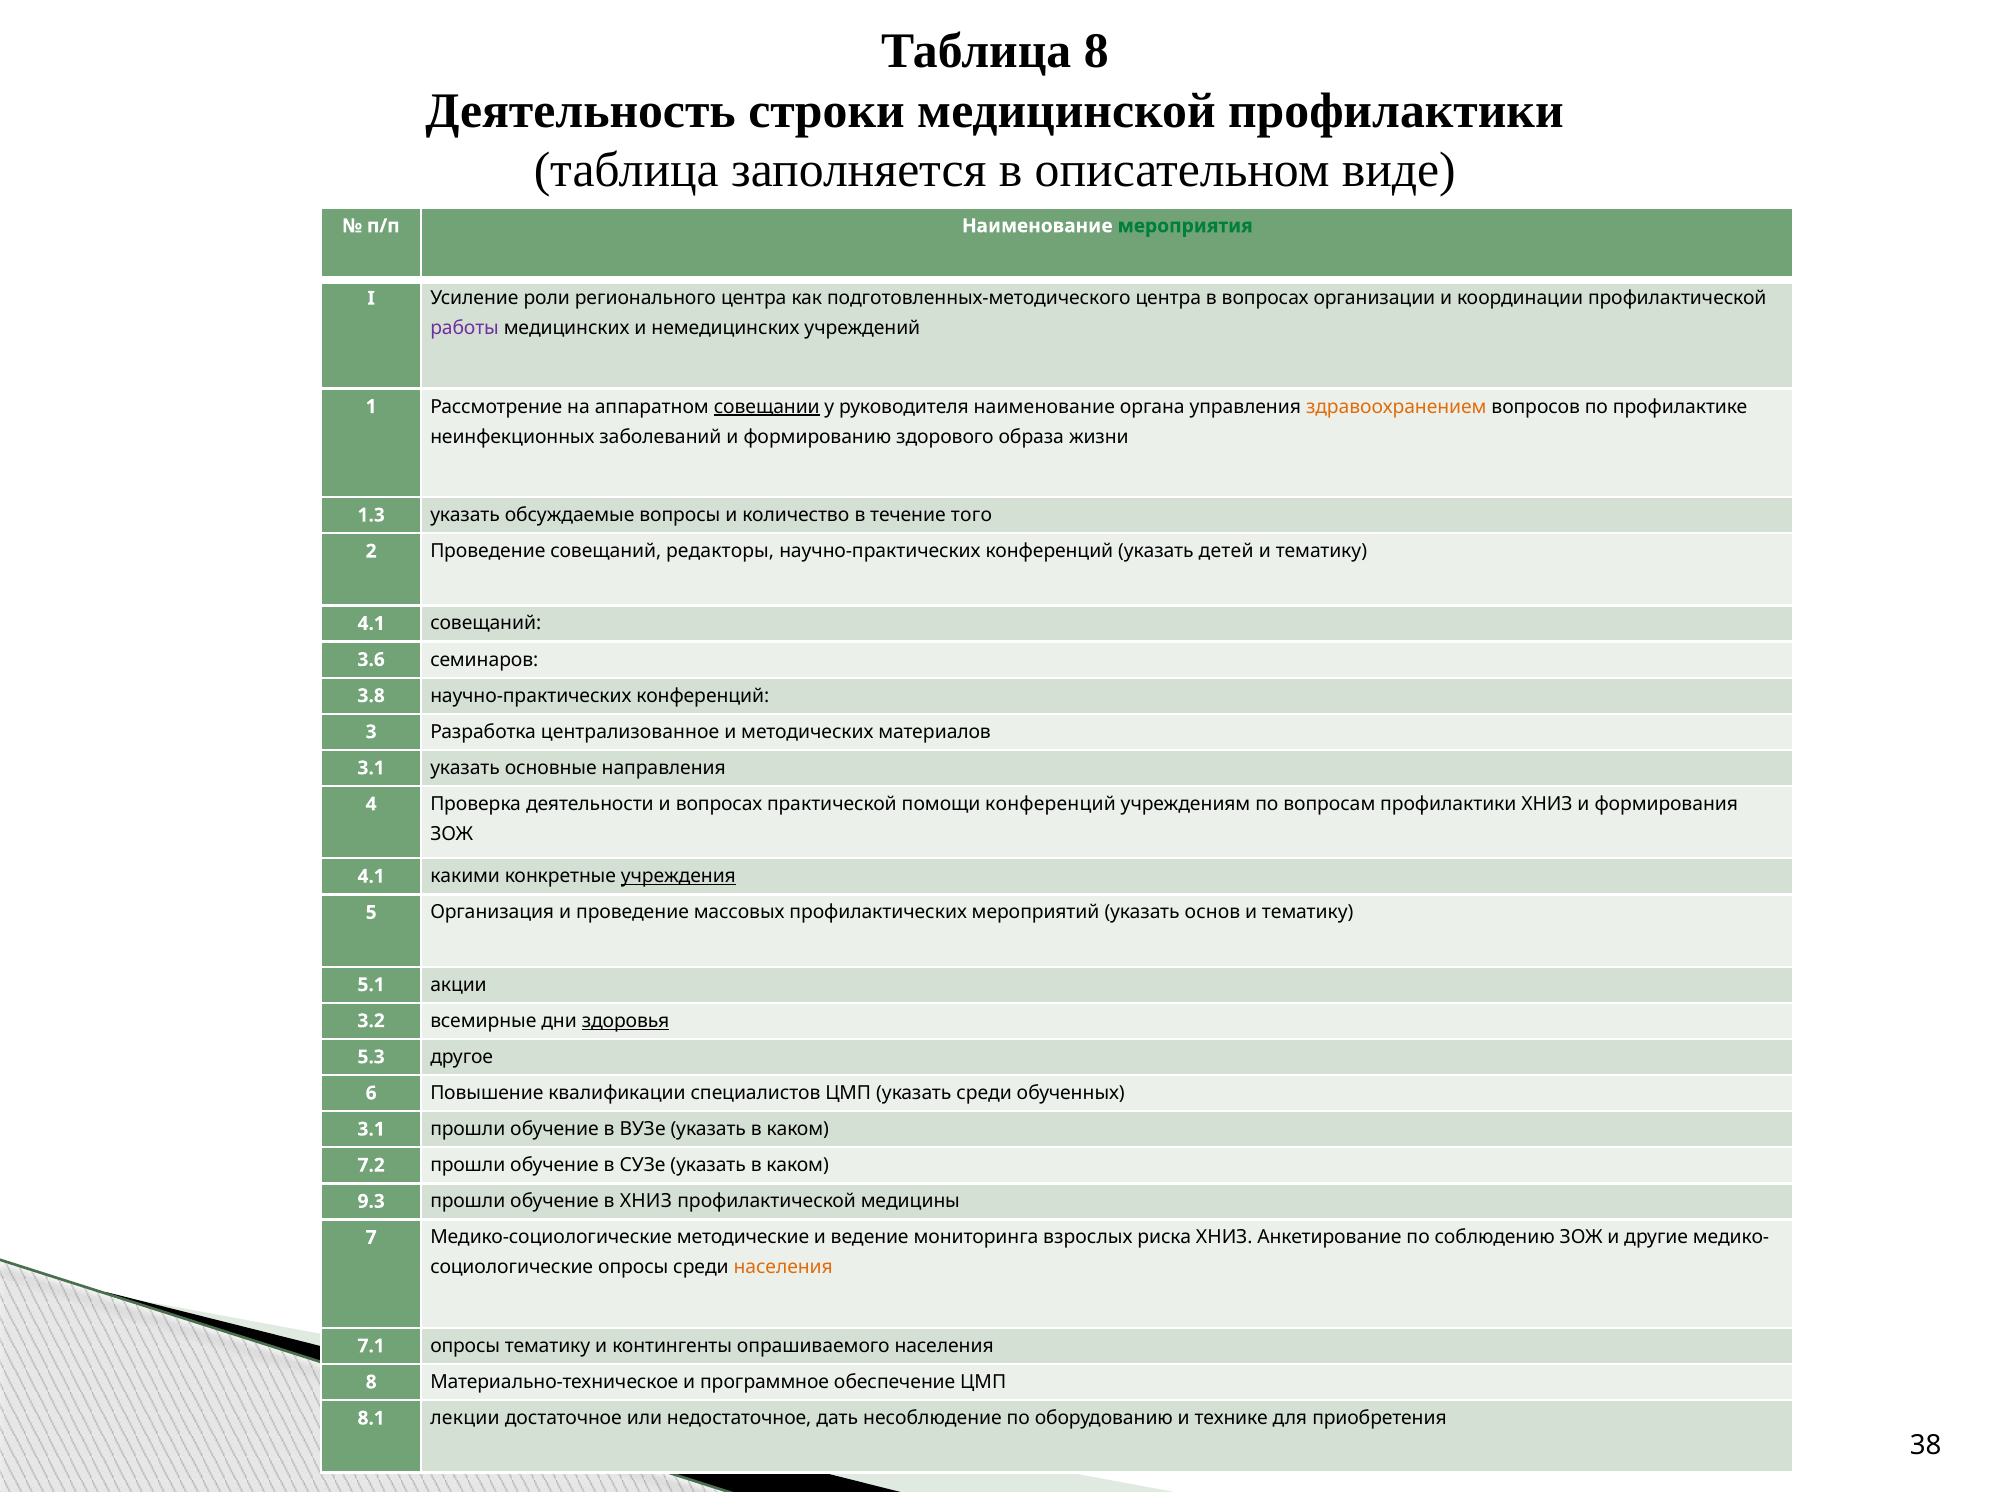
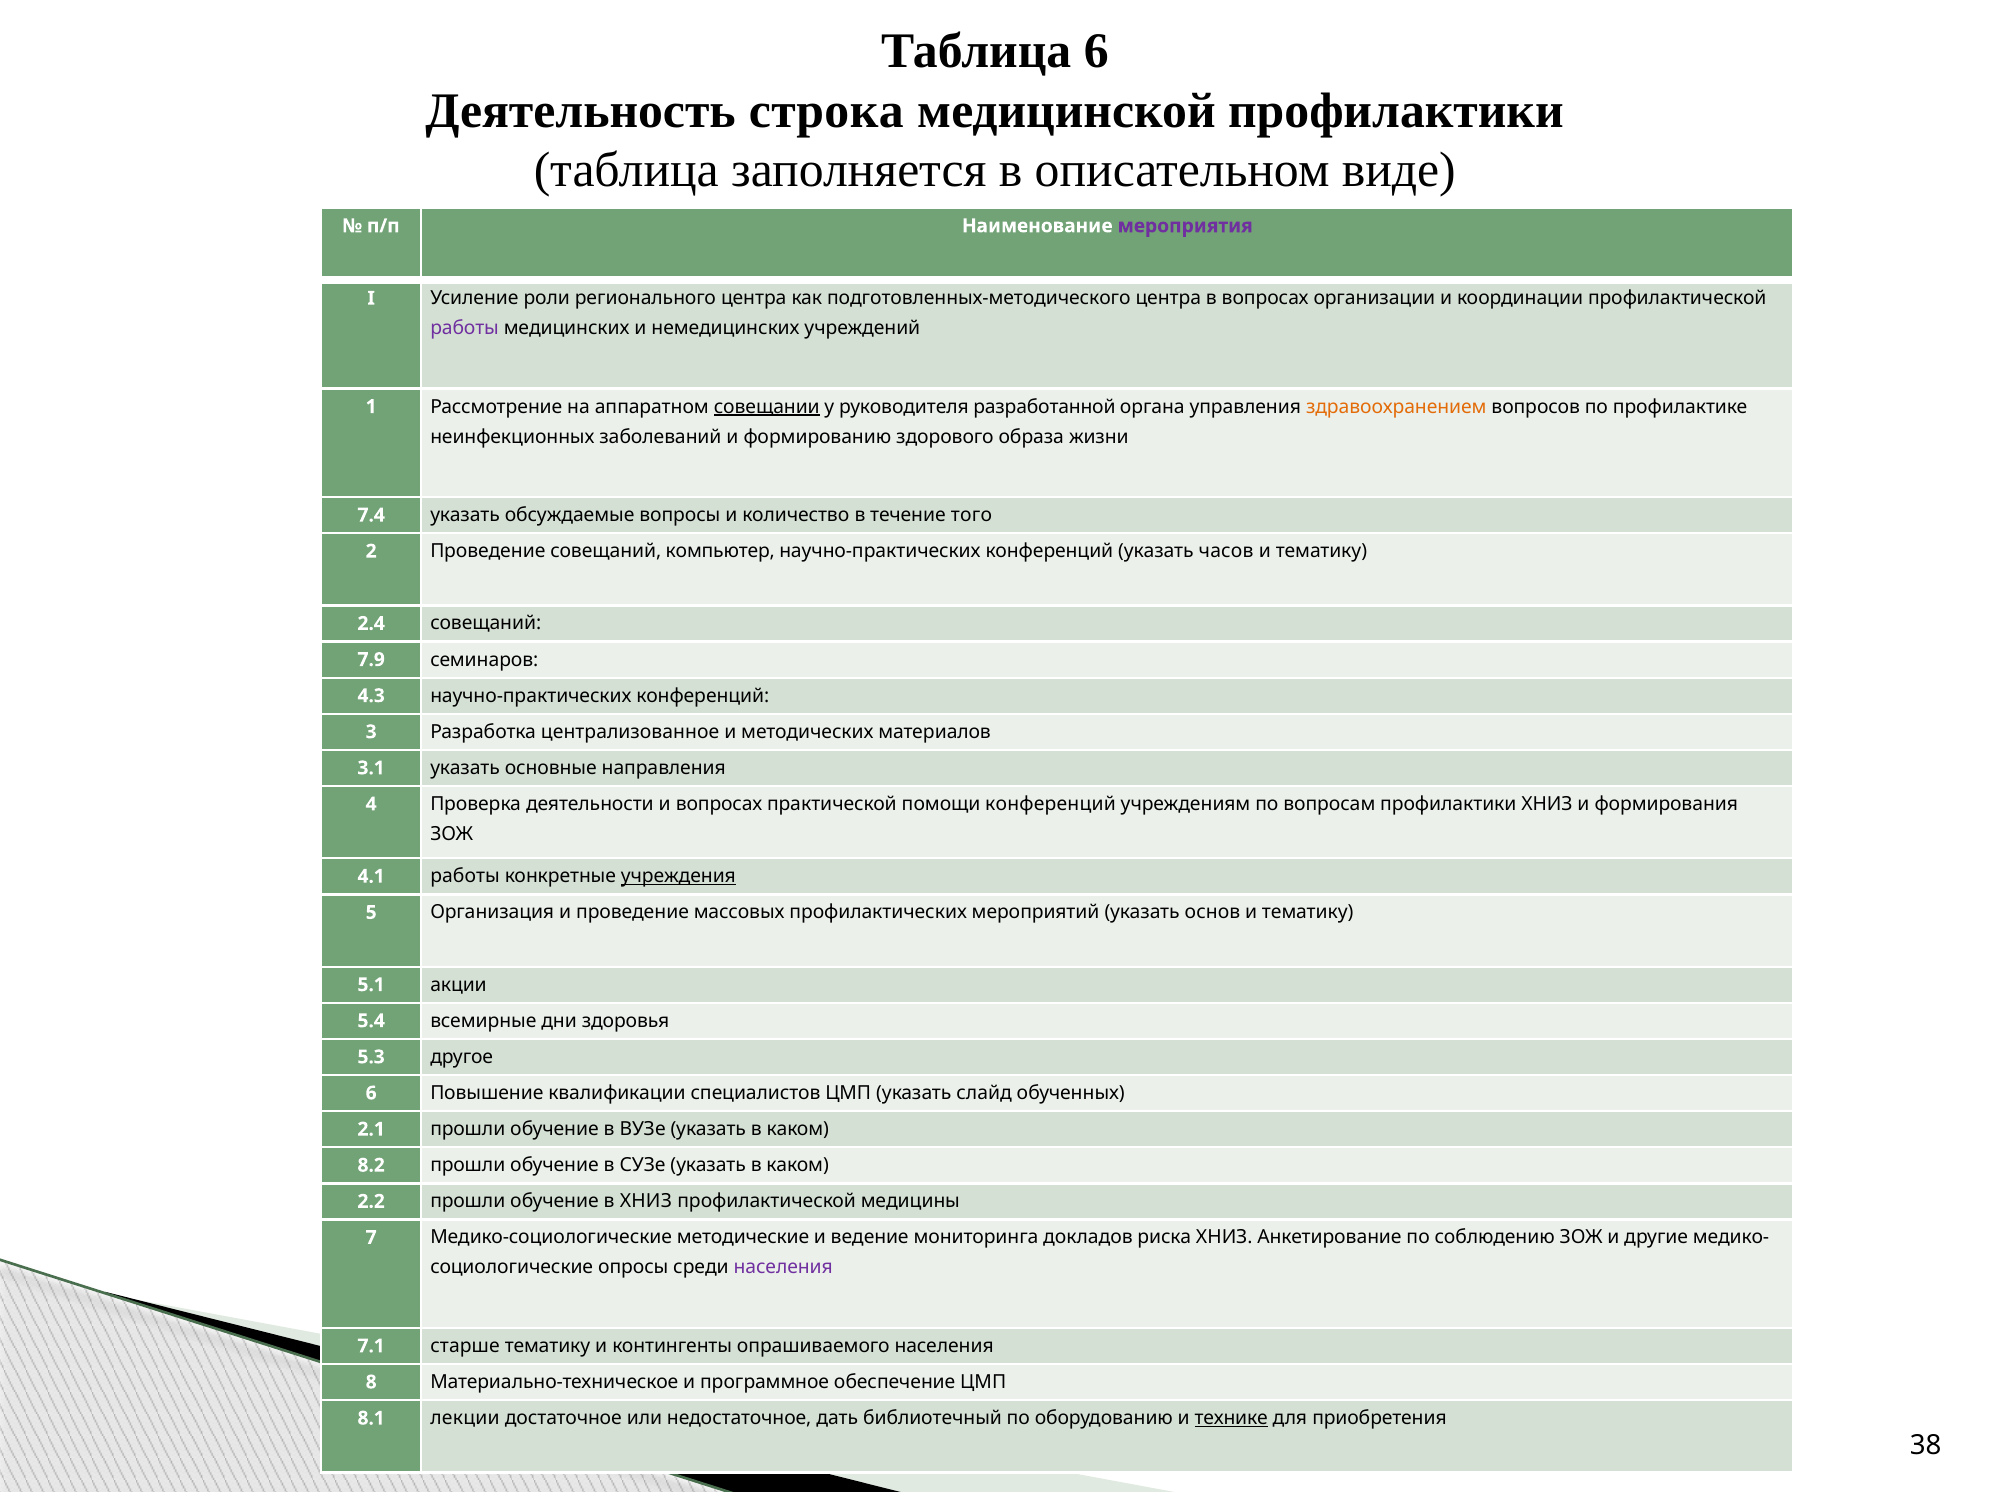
Таблица 8: 8 -> 6 (1096, 51)
строки: строки -> строка (826, 111)
мероприятия colour: green -> purple (1185, 226)
руководителя наименование: наименование -> разработанной (1044, 407)
1.3: 1.3 -> 7.4 (371, 515)
редакторы: редакторы -> компьютер (720, 551)
детей: детей -> часов (1226, 551)
4.1: 4.1 -> 2.4 (371, 623)
3.6: 3.6 -> 7.9 (371, 660)
3.8: 3.8 -> 4.3 (371, 696)
4.1 какими: какими -> работы (465, 876)
3.2: 3.2 -> 5.4 (371, 1021)
здоровья underline: present -> none (626, 1021)
указать среди: среди -> слайд (984, 1093)
3.1: 3.1 -> 2.1 (371, 1129)
7.2: 7.2 -> 8.2 (371, 1165)
9.3: 9.3 -> 2.2 (371, 1201)
взрослых: взрослых -> докладов (1088, 1237)
населения colour: orange -> purple (783, 1267)
7.1 опросы: опросы -> старше (465, 1346)
несоблюдение: несоблюдение -> библиотечный (933, 1418)
технике underline: none -> present (1231, 1418)
